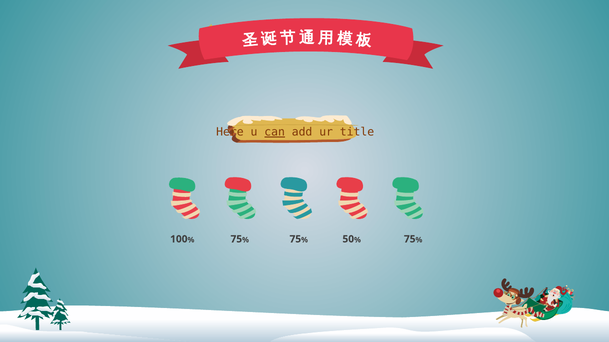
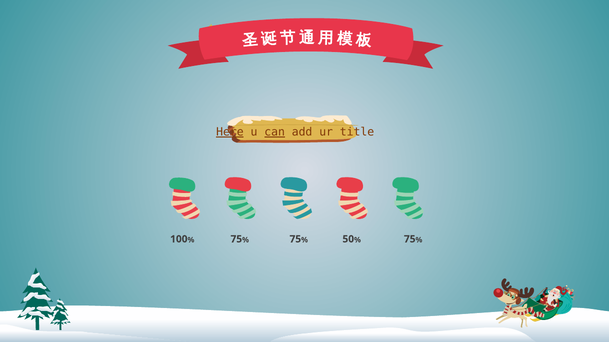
Here underline: none -> present (230, 132)
